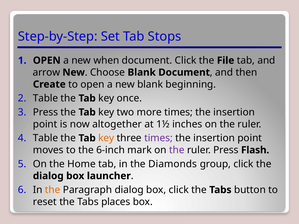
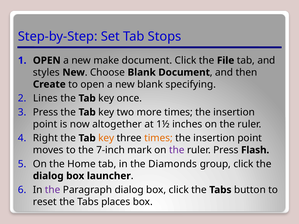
when: when -> make (106, 61)
arrow: arrow -> styles (46, 72)
beginning: beginning -> specifying (191, 84)
Table: Table -> Lines (45, 98)
Table: Table -> Right (45, 138)
times colour: purple -> orange (158, 138)
6-inch: 6-inch -> 7-inch (111, 150)
the colour: orange -> purple (53, 190)
